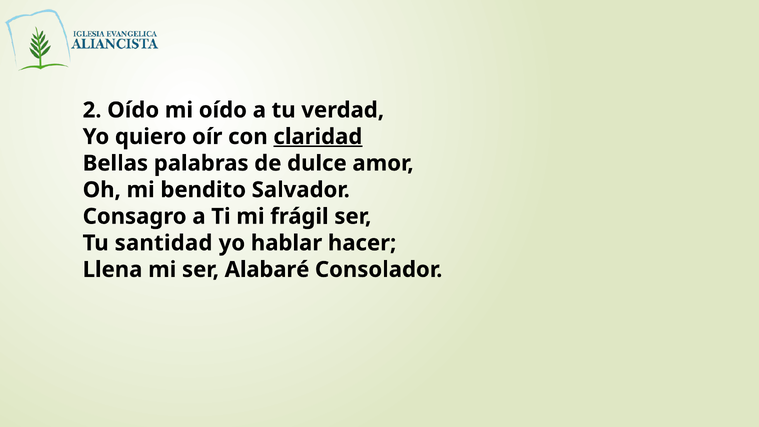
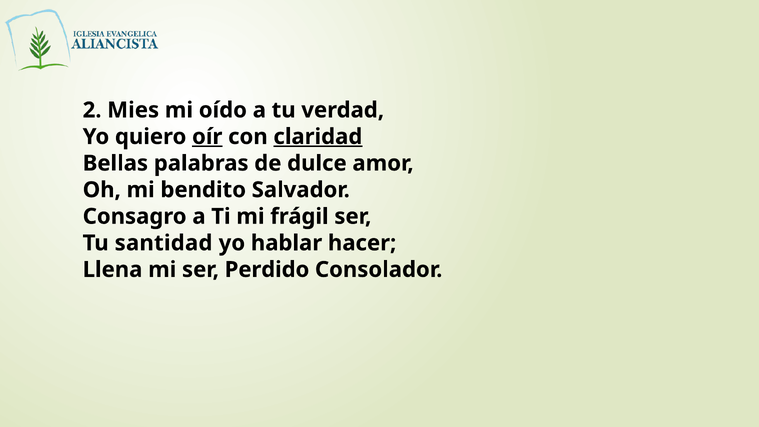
2 Oído: Oído -> Mies (133, 110)
oír underline: none -> present (207, 137)
Alabaré: Alabaré -> Perdido (267, 270)
